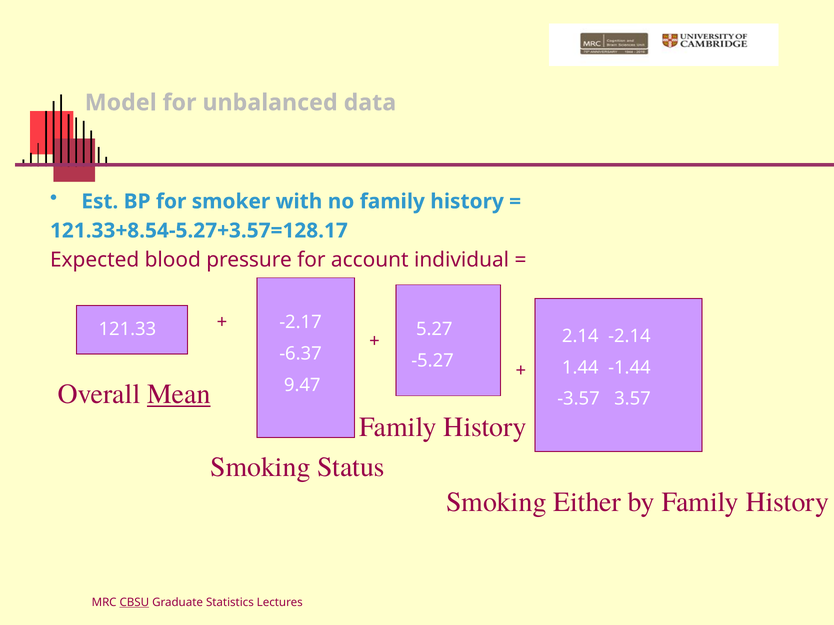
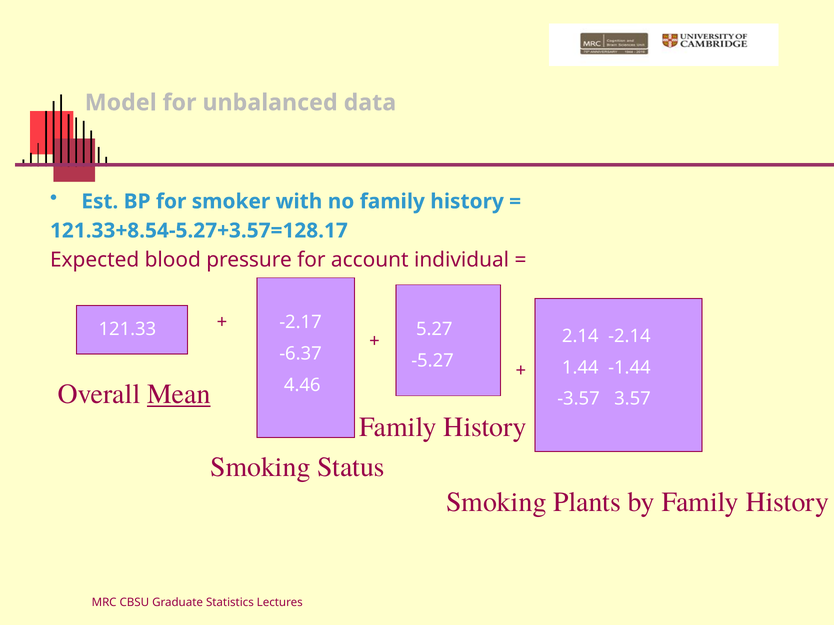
9.47: 9.47 -> 4.46 (302, 385)
Either: Either -> Plants (587, 502)
CBSU underline: present -> none (134, 603)
